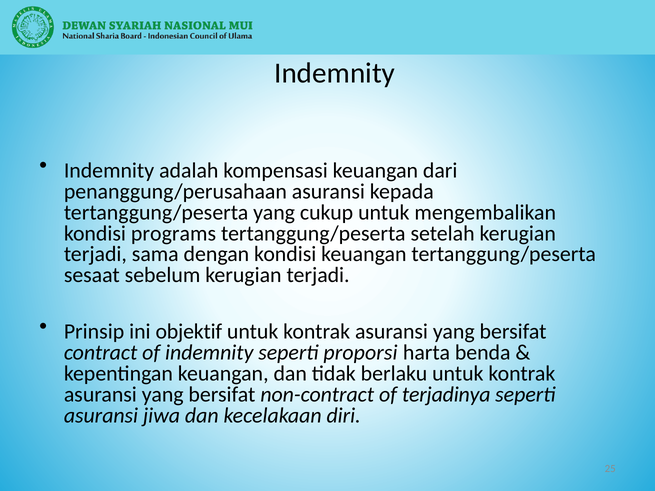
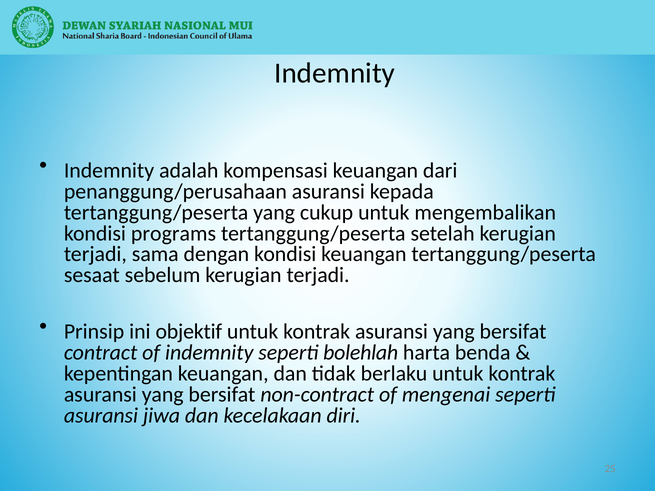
proporsi: proporsi -> bolehlah (361, 353)
terjadinya: terjadinya -> mengenai (446, 395)
